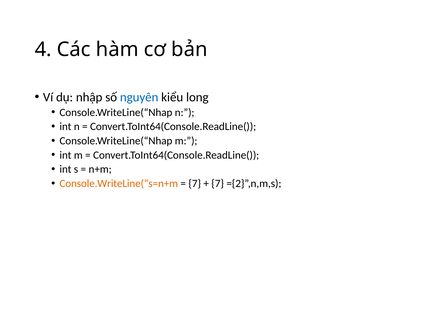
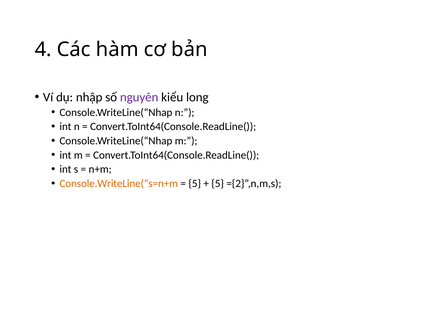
nguyên colour: blue -> purple (139, 97)
7: 7 -> 5 (195, 183)
7: 7 -> 5 (218, 183)
